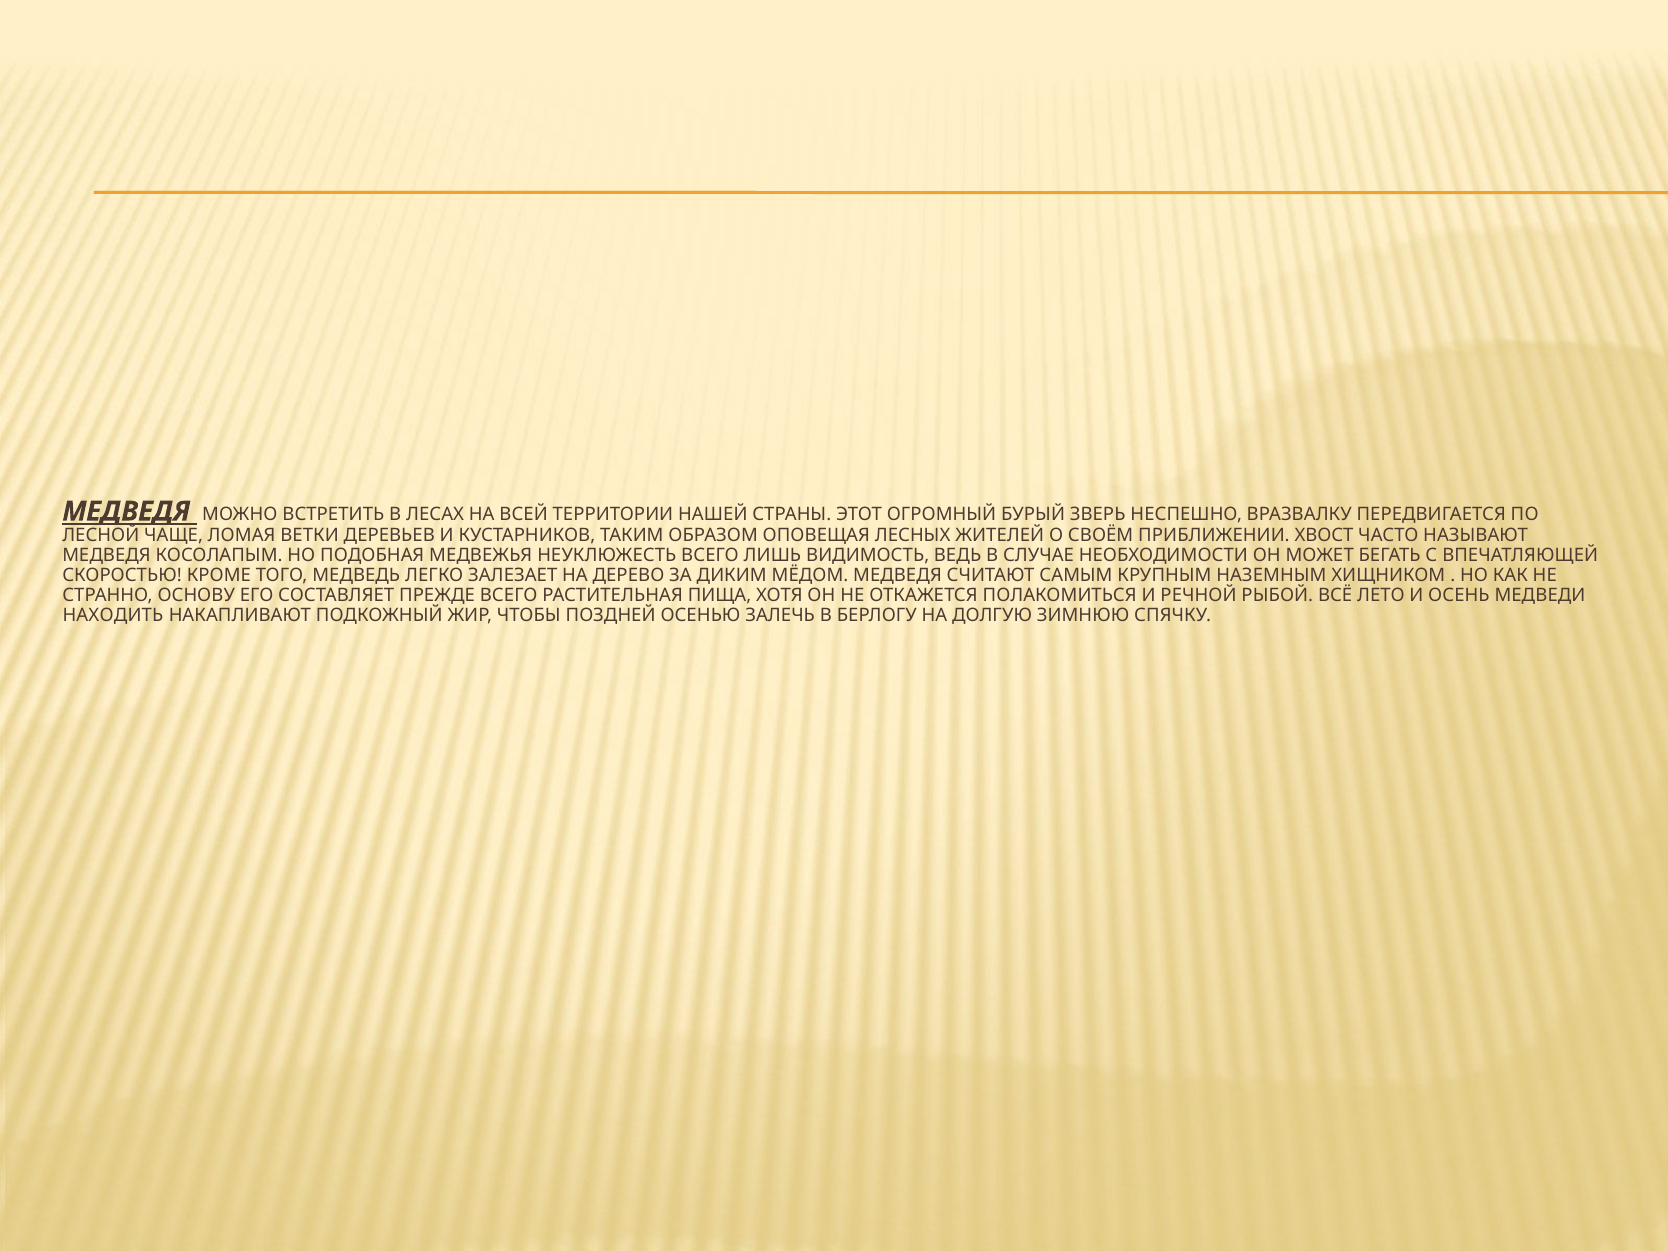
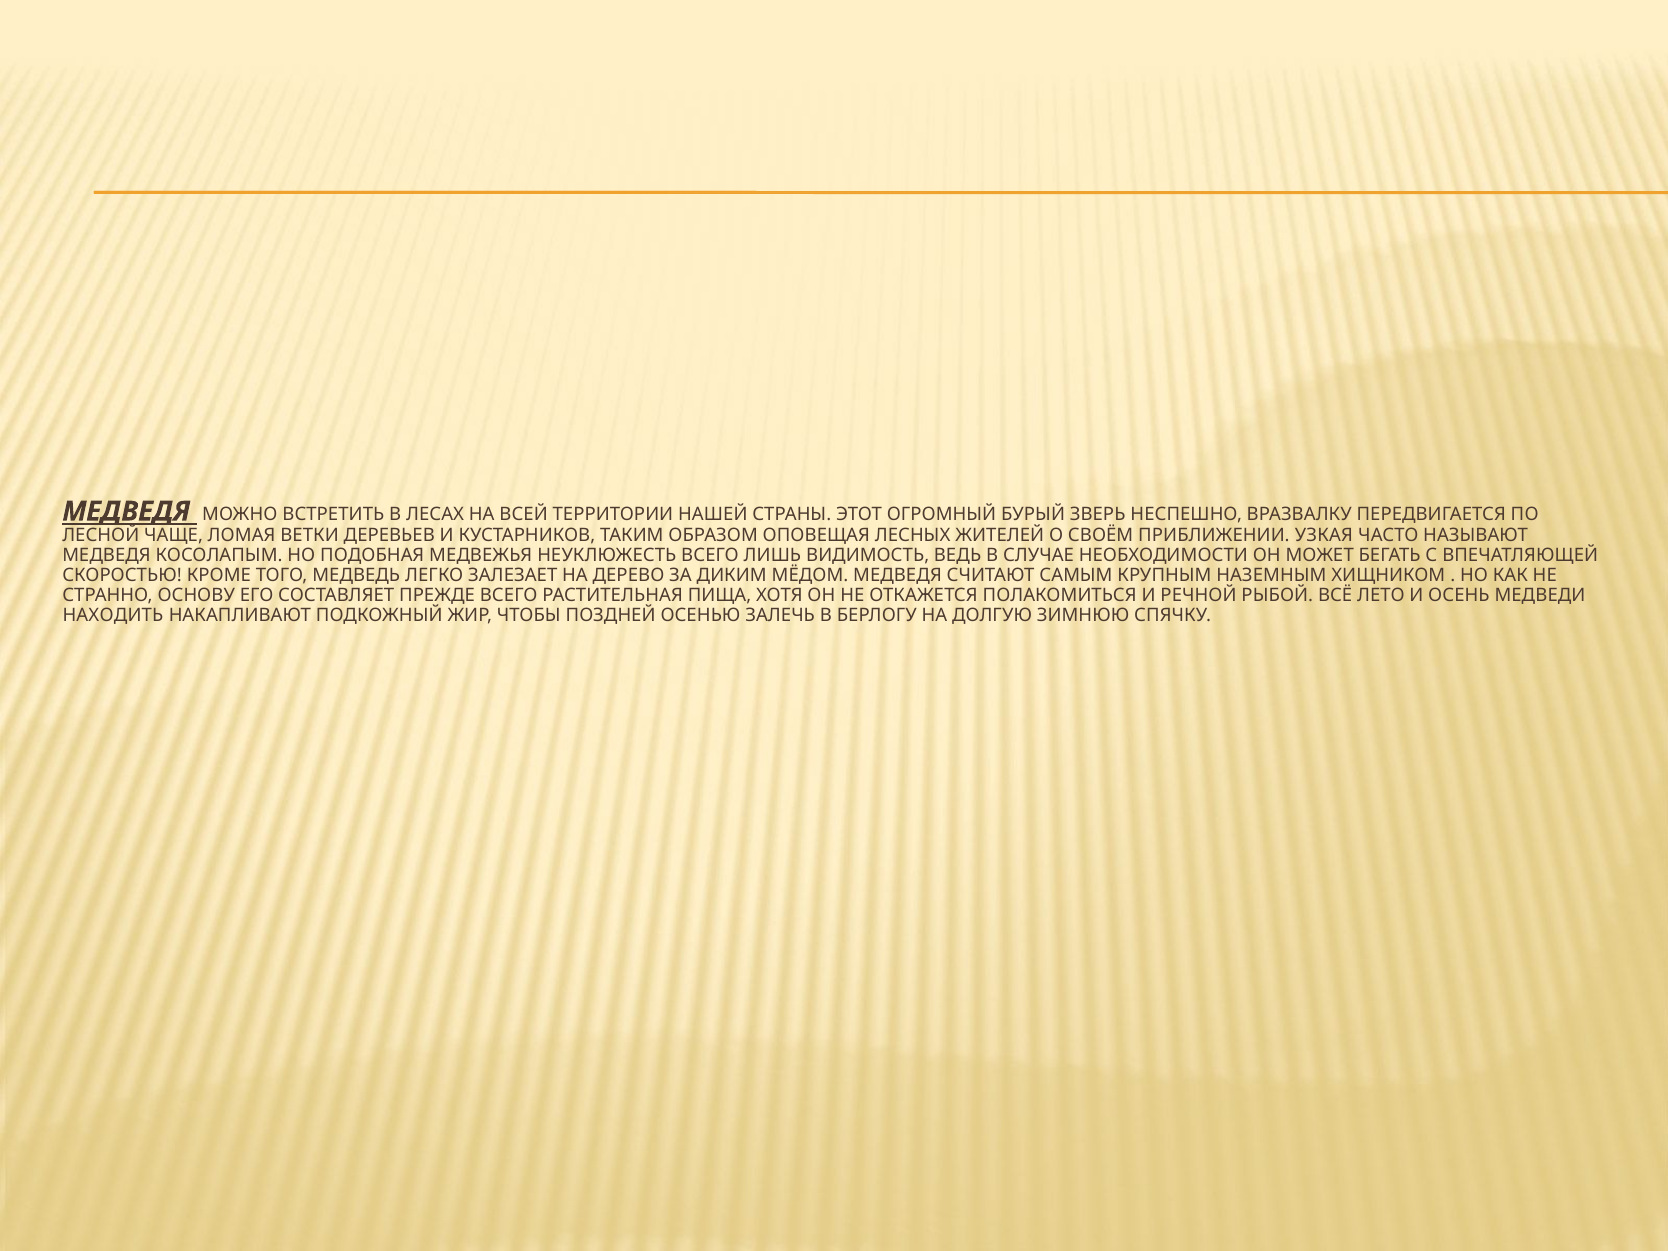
ХВОСТ: ХВОСТ -> УЗКАЯ (1324, 535)
